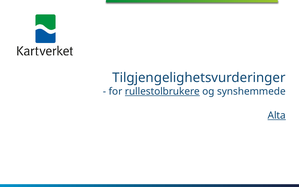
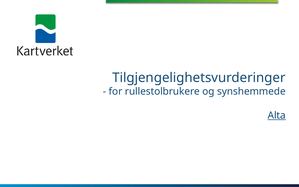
rullestolbrukere underline: present -> none (162, 91)
